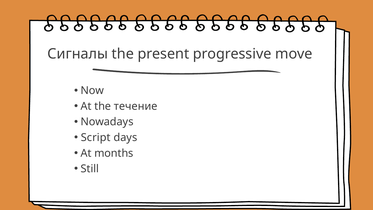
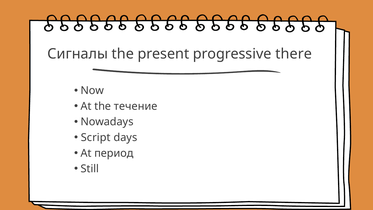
move: move -> there (294, 54)
months: months -> период (114, 153)
